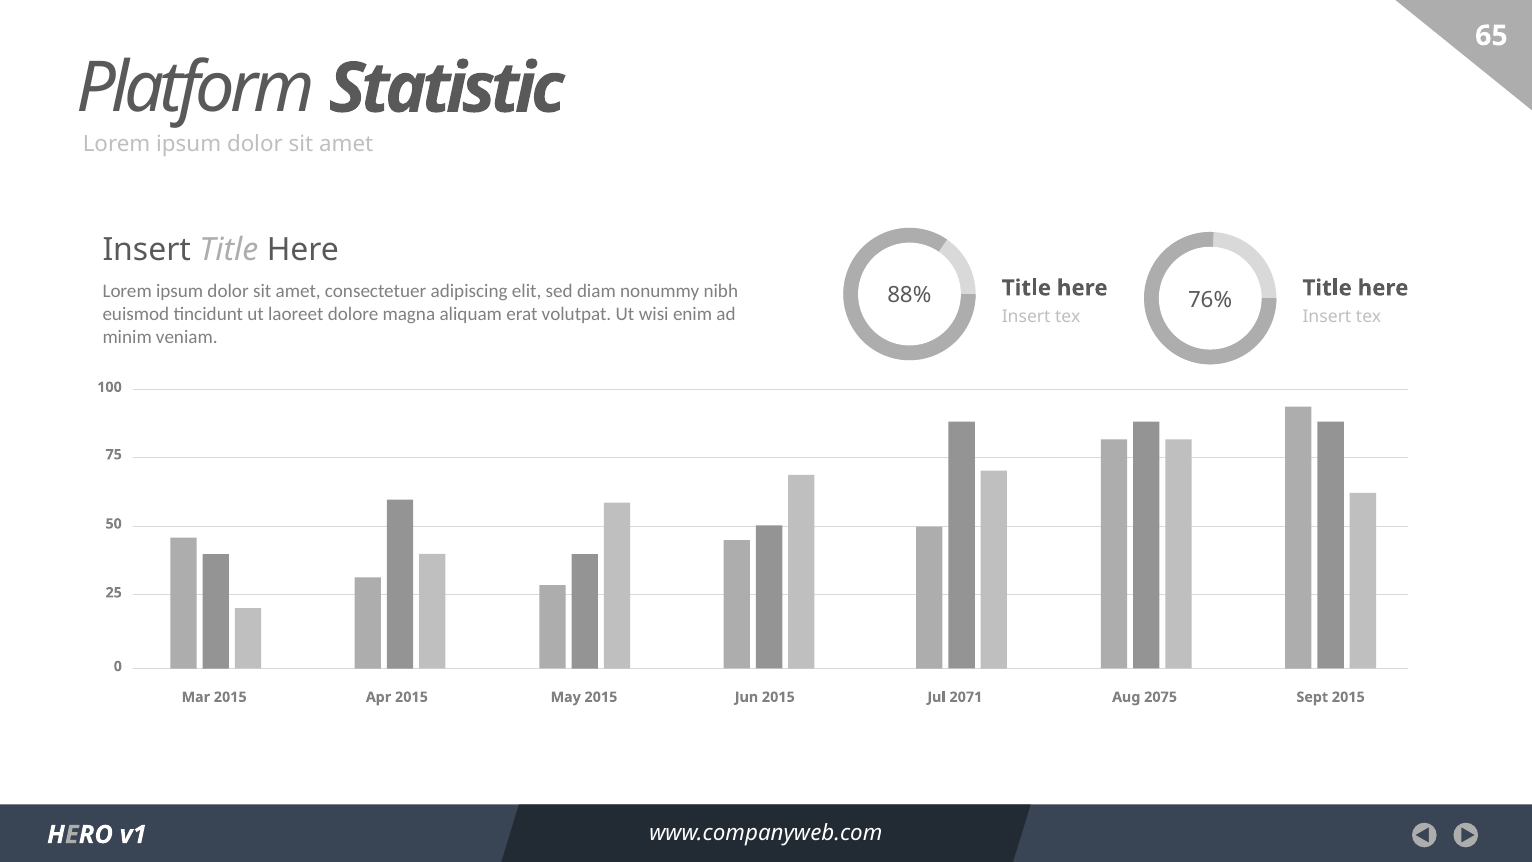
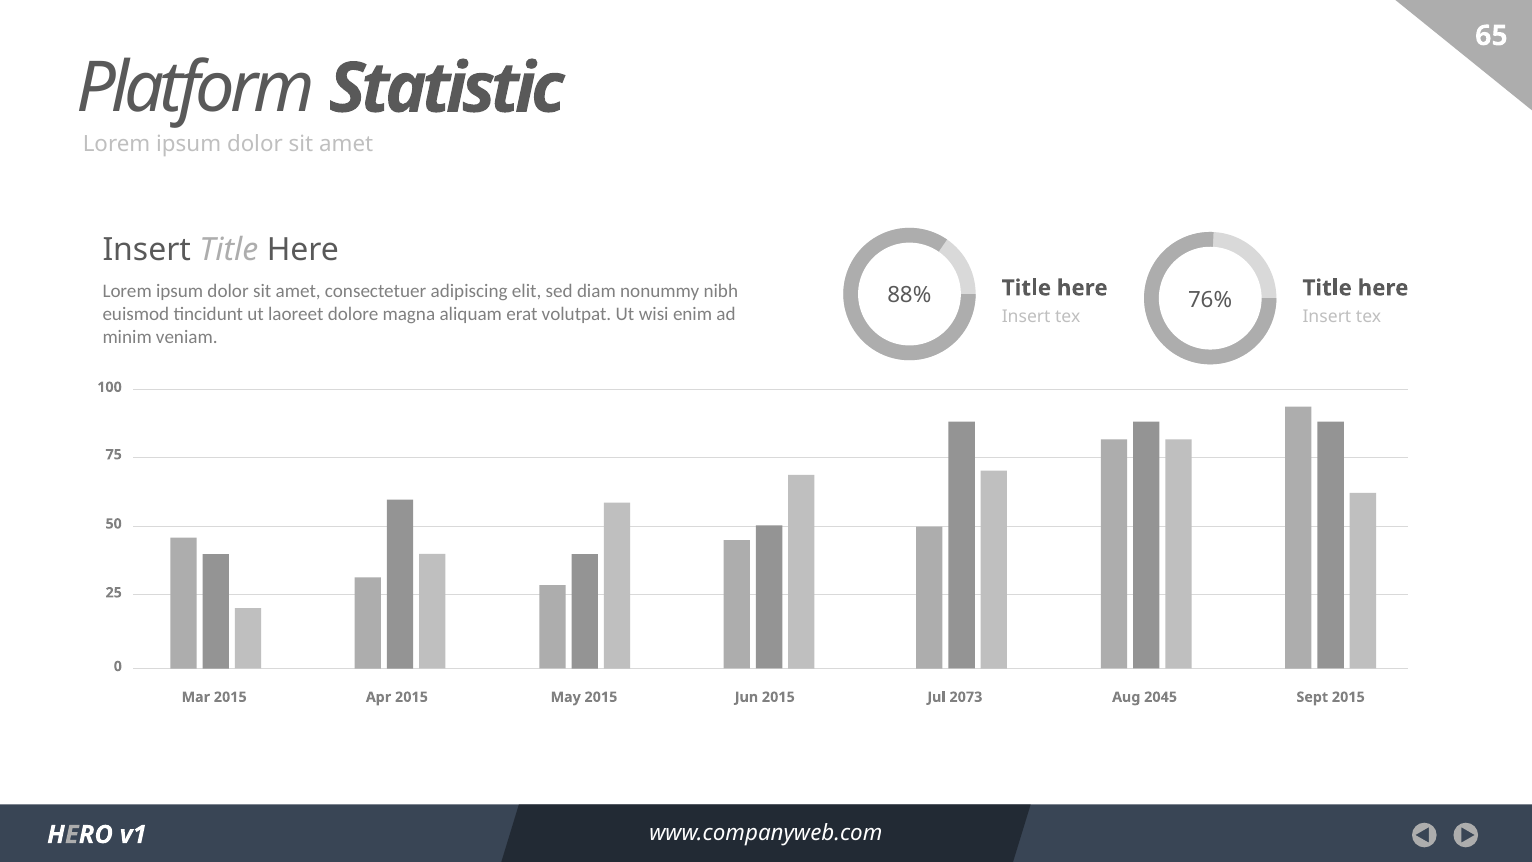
2071: 2071 -> 2073 (966, 697)
2075: 2075 -> 2045 (1161, 697)
